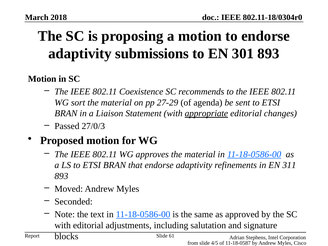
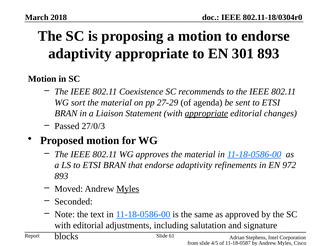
adaptivity submissions: submissions -> appropriate (152, 53)
311: 311 -> 972 (289, 165)
Myles underline: none -> present (128, 189)
